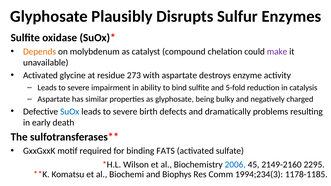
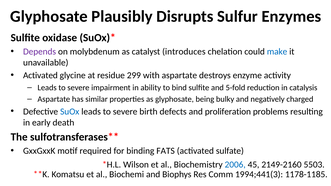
Depends colour: orange -> purple (40, 52)
compound: compound -> introduces (184, 52)
make colour: purple -> blue (277, 52)
273: 273 -> 299 (134, 76)
dramatically: dramatically -> proliferation (228, 112)
2295: 2295 -> 5503 (314, 165)
1994;234(3: 1994;234(3 -> 1994;441(3 (259, 174)
